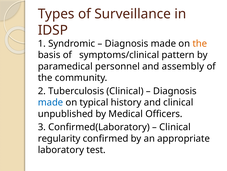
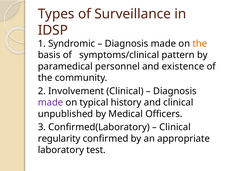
assembly: assembly -> existence (183, 66)
Tuberculosis: Tuberculosis -> Involvement (76, 91)
made colour: blue -> purple (51, 102)
